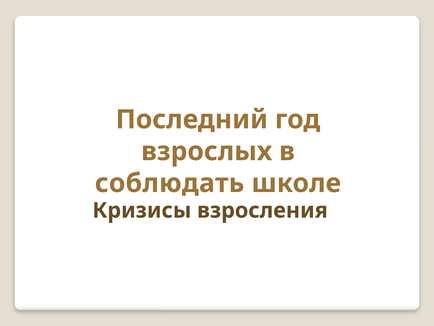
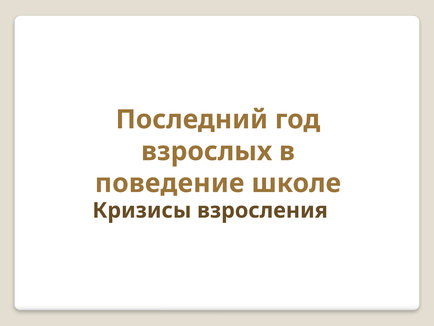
соблюдать: соблюдать -> поведение (170, 183)
